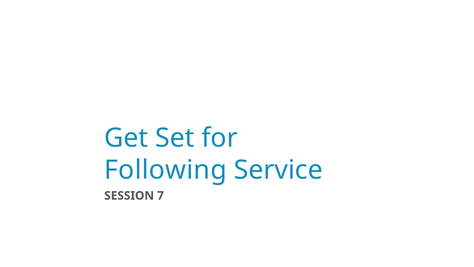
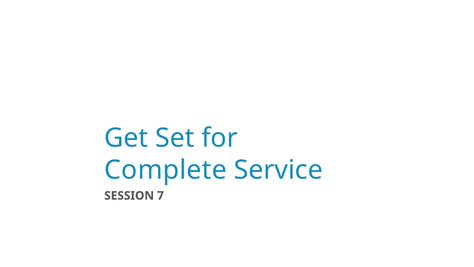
Following: Following -> Complete (165, 170)
